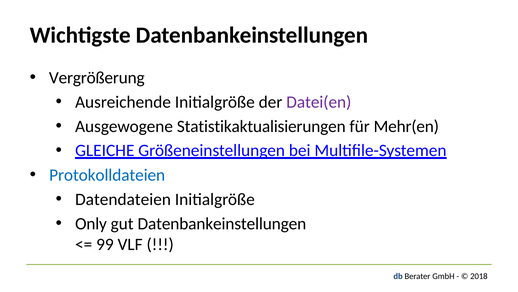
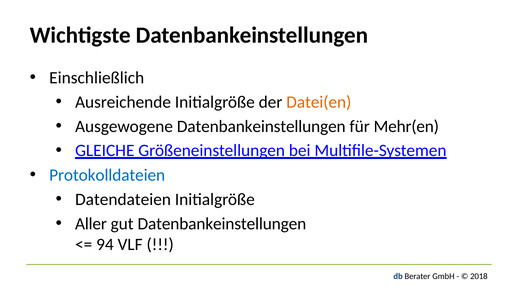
Vergrößerung: Vergrößerung -> Einschließlich (97, 78)
Datei(en colour: purple -> orange (319, 102)
Ausgewogene Statistikaktualisierungen: Statistikaktualisierungen -> Datenbankeinstellungen (261, 126)
Only: Only -> Aller (91, 223)
99: 99 -> 94 (105, 244)
